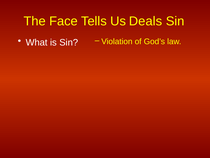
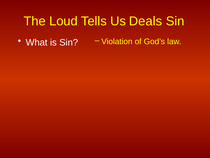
Face: Face -> Loud (63, 21)
